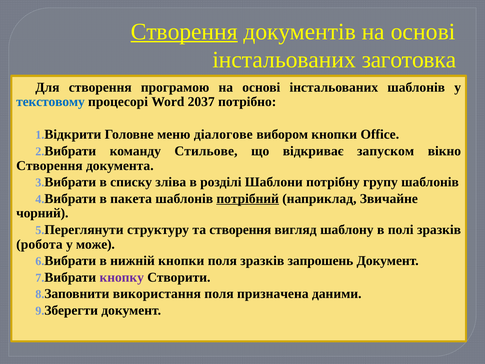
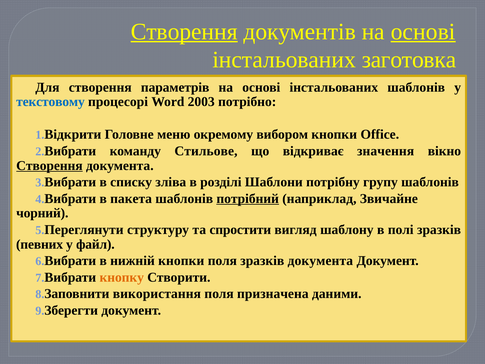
основі underline: none -> present (423, 32)
програмою: програмою -> параметрів (175, 87)
2037: 2037 -> 2003 (201, 102)
діалогове: діалогове -> окремому (223, 134)
запуском: запуском -> значення (386, 151)
Створення underline: none -> present (49, 165)
та створення: створення -> спростити (240, 230)
робота: робота -> певних (40, 244)
може: може -> файл (95, 244)
зразків запрошень: запрошень -> документа (320, 261)
кнопку colour: purple -> orange (122, 277)
